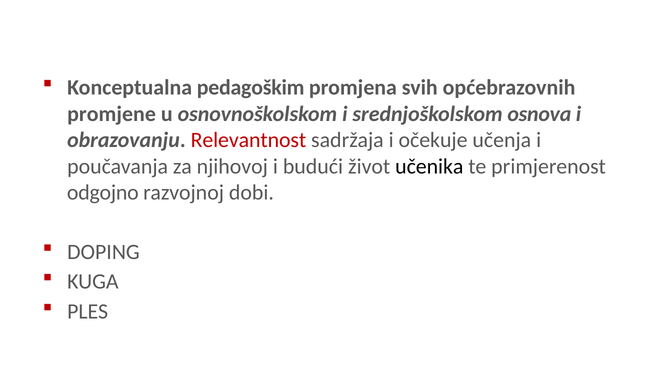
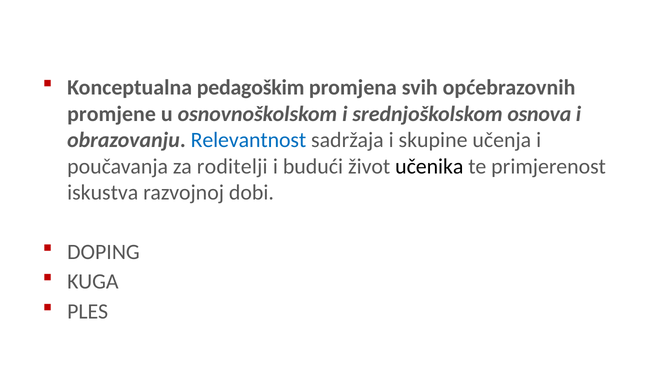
Relevantnost colour: red -> blue (248, 140)
očekuje: očekuje -> skupine (433, 140)
njihovoj: njihovoj -> roditelji (232, 166)
odgojno: odgojno -> iskustva (103, 193)
